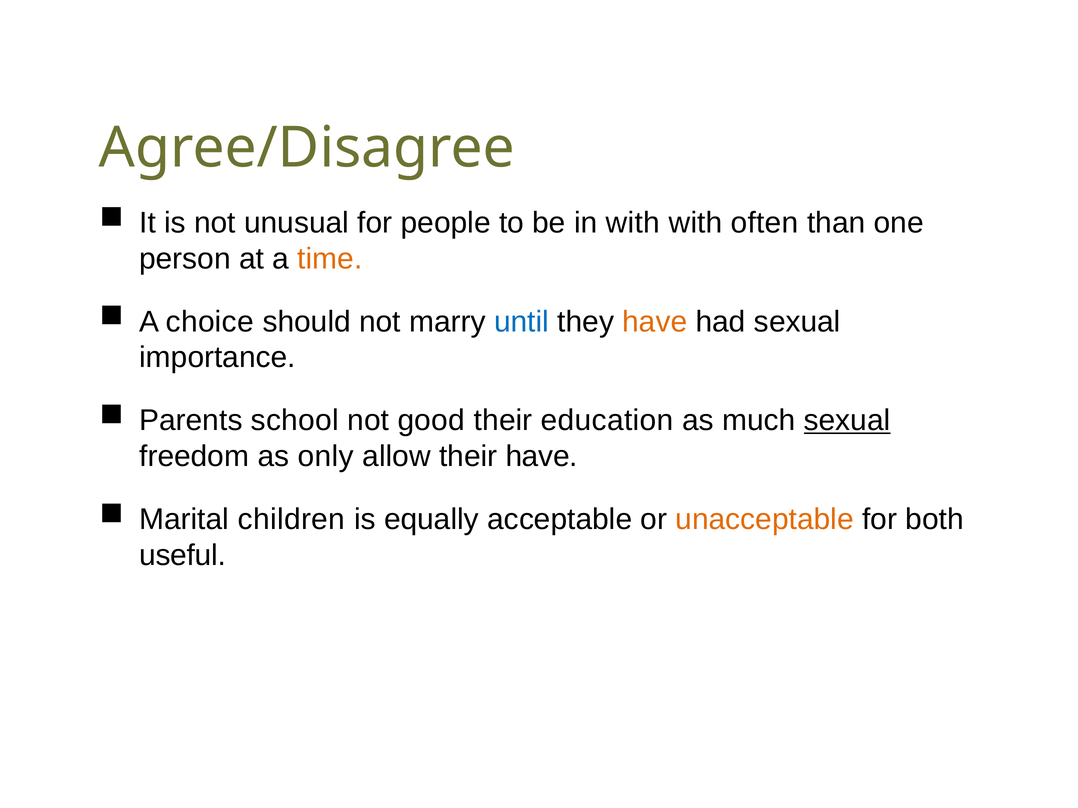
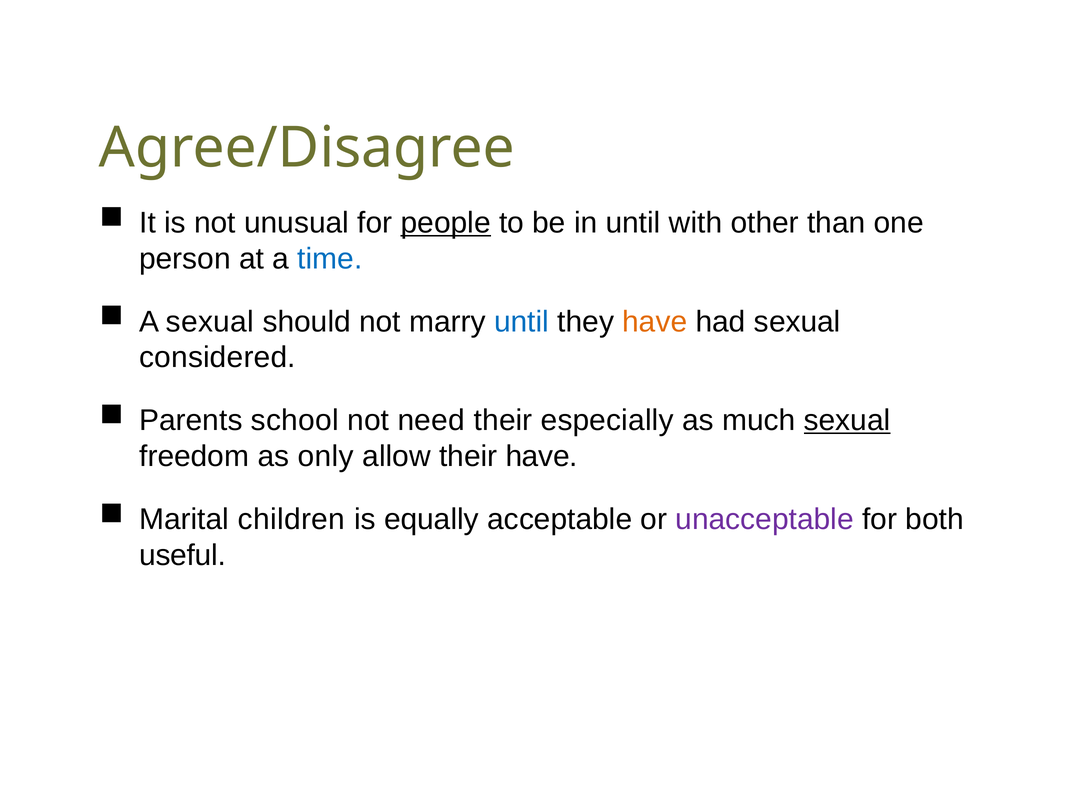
people underline: none -> present (446, 223)
in with: with -> until (633, 223)
often: often -> other (765, 223)
time colour: orange -> blue (330, 259)
A choice: choice -> sexual (210, 322)
importance: importance -> considered (217, 358)
good: good -> need (431, 421)
education: education -> especially (607, 421)
unacceptable colour: orange -> purple (765, 520)
